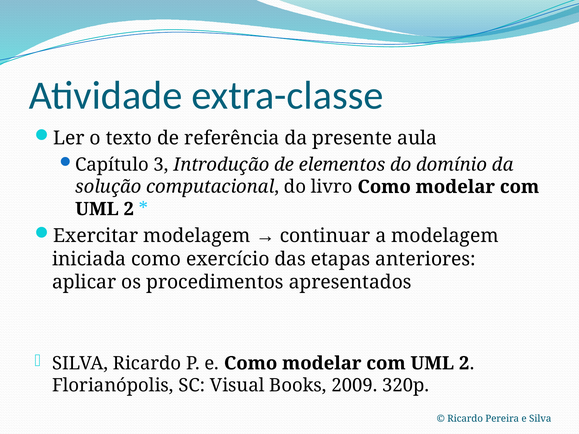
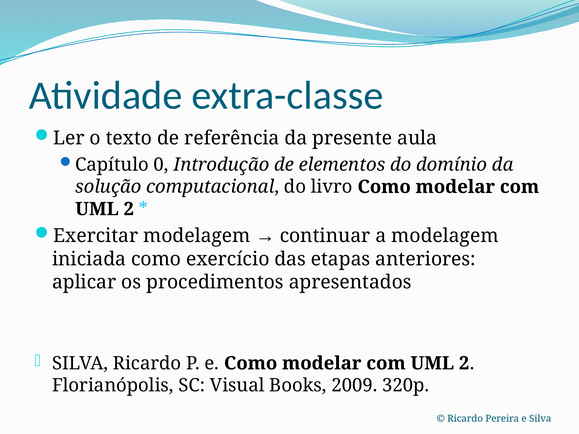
3: 3 -> 0 (161, 165)
